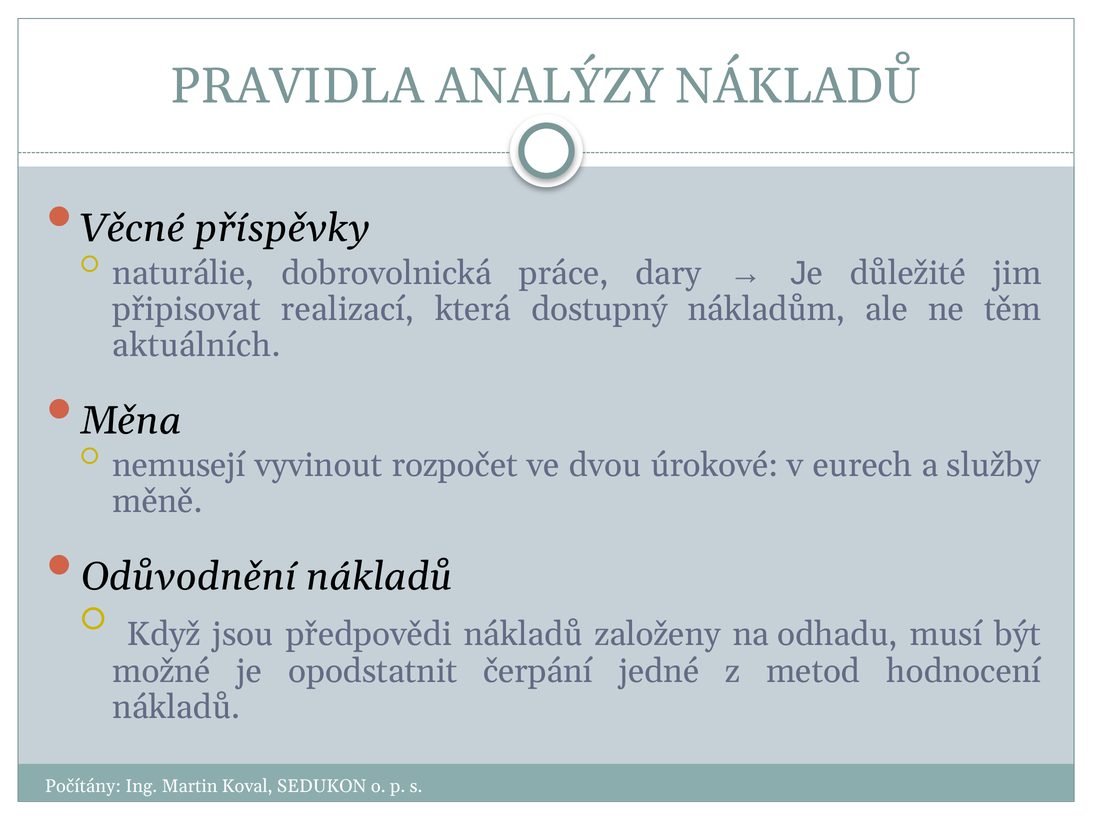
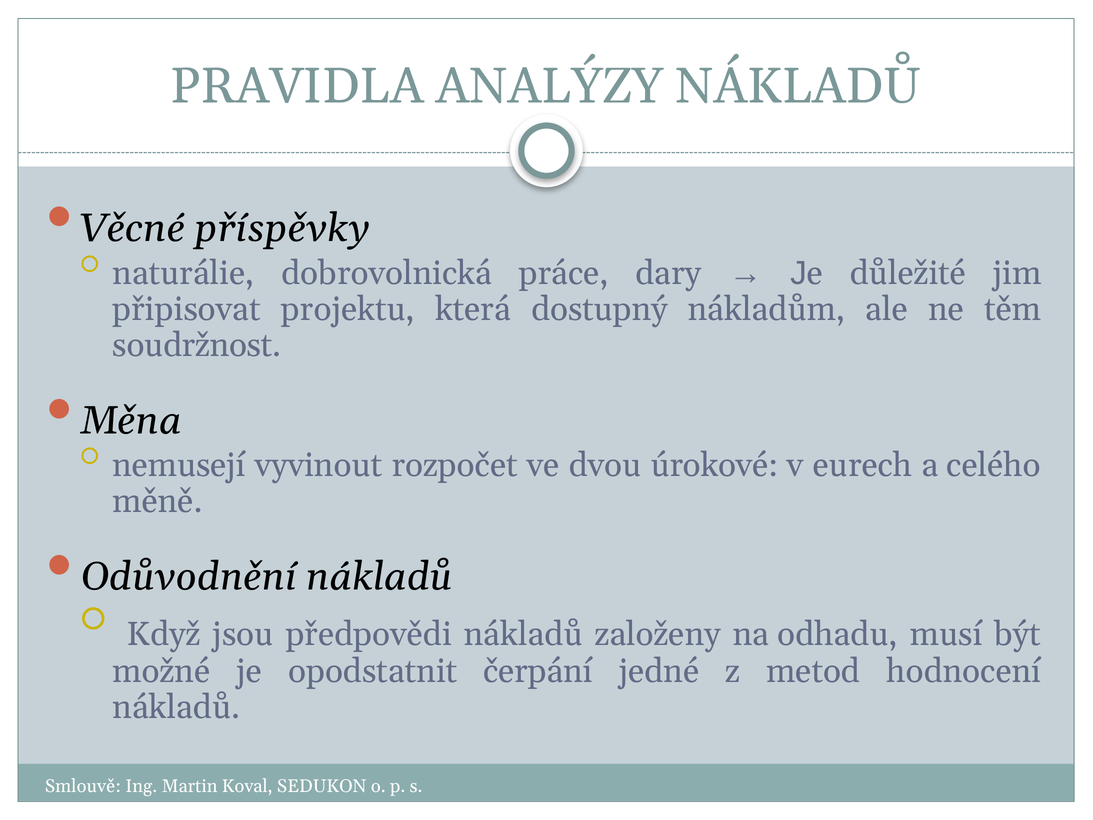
realizací: realizací -> projektu (348, 309)
aktuálních: aktuálních -> soudržnost (197, 345)
služby: služby -> celého (994, 465)
Počítány: Počítány -> Smlouvě (83, 786)
